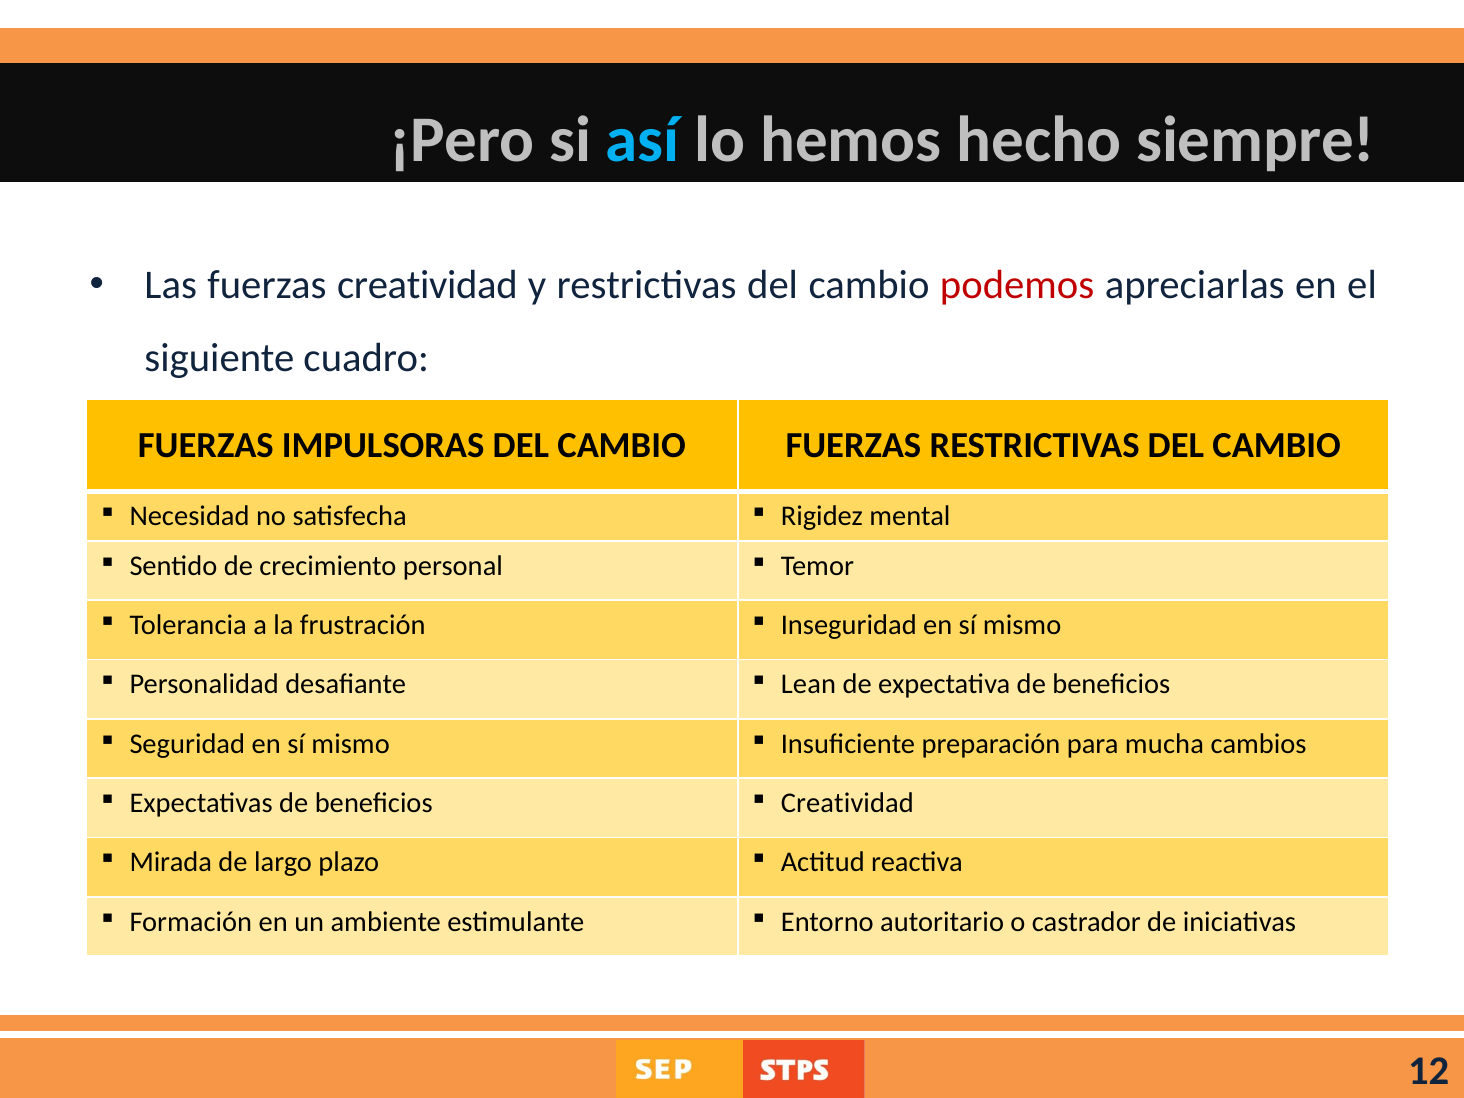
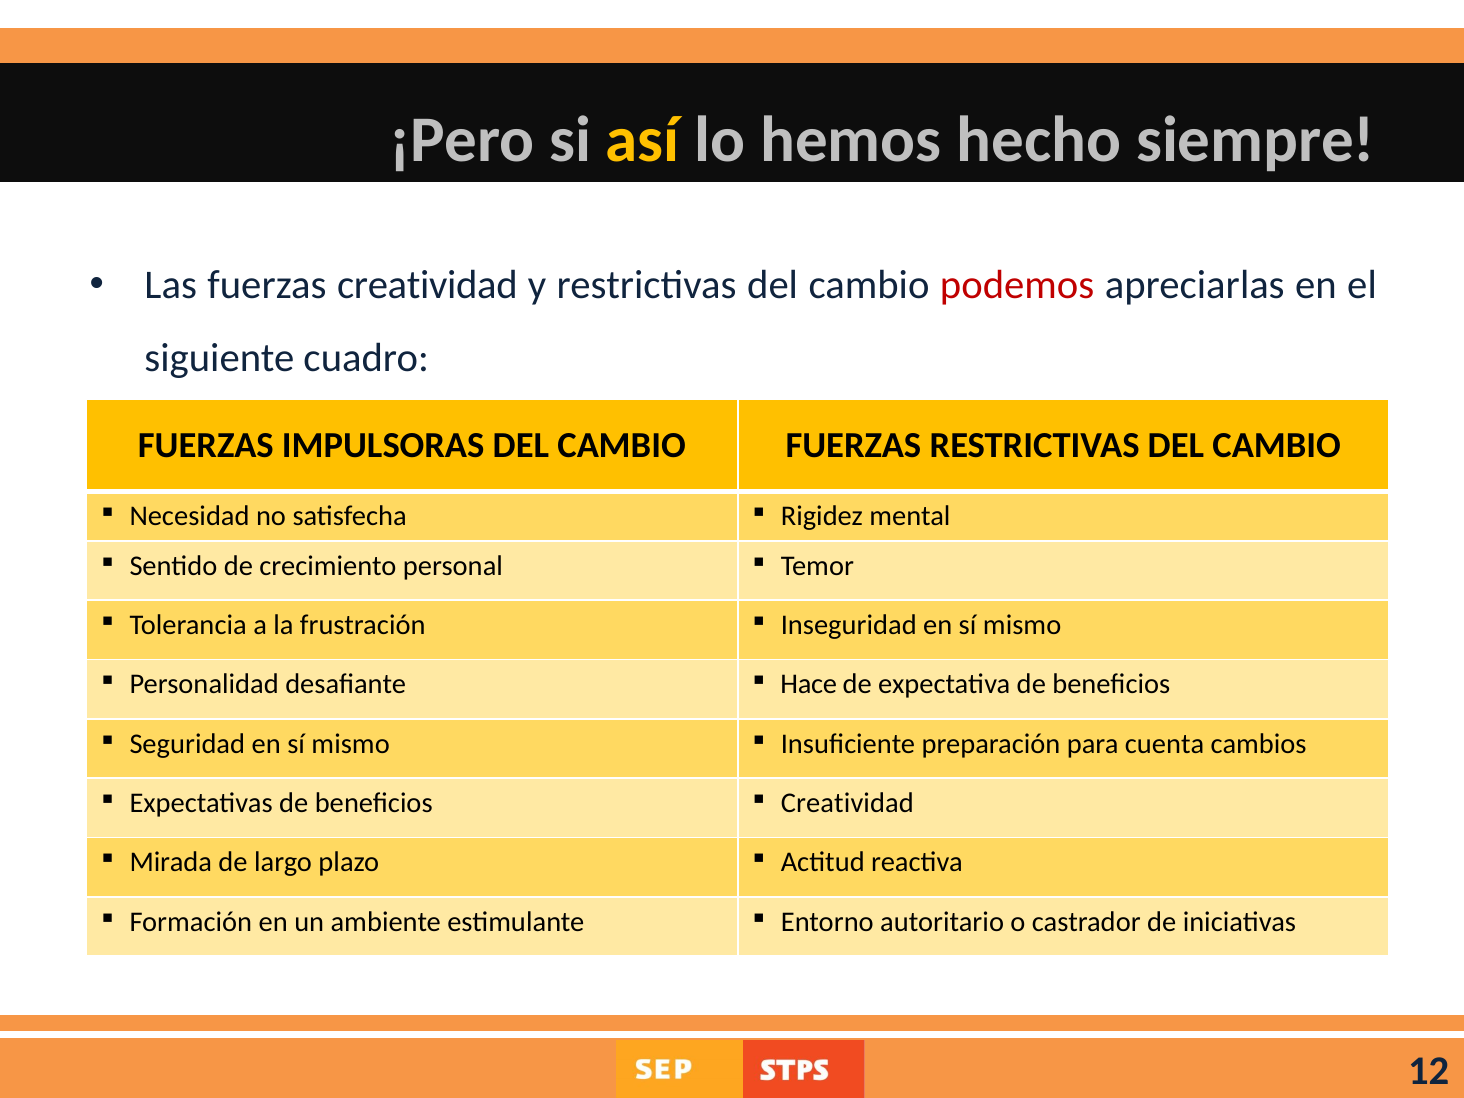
así colour: light blue -> yellow (643, 140)
Lean: Lean -> Hace (809, 684)
mucha: mucha -> cuenta (1165, 744)
